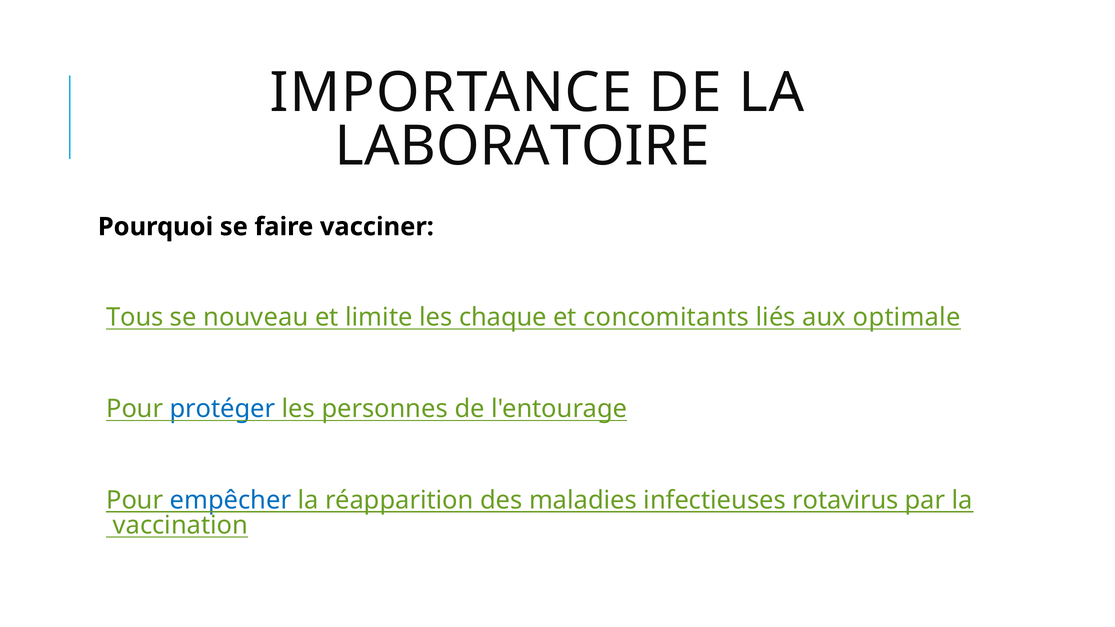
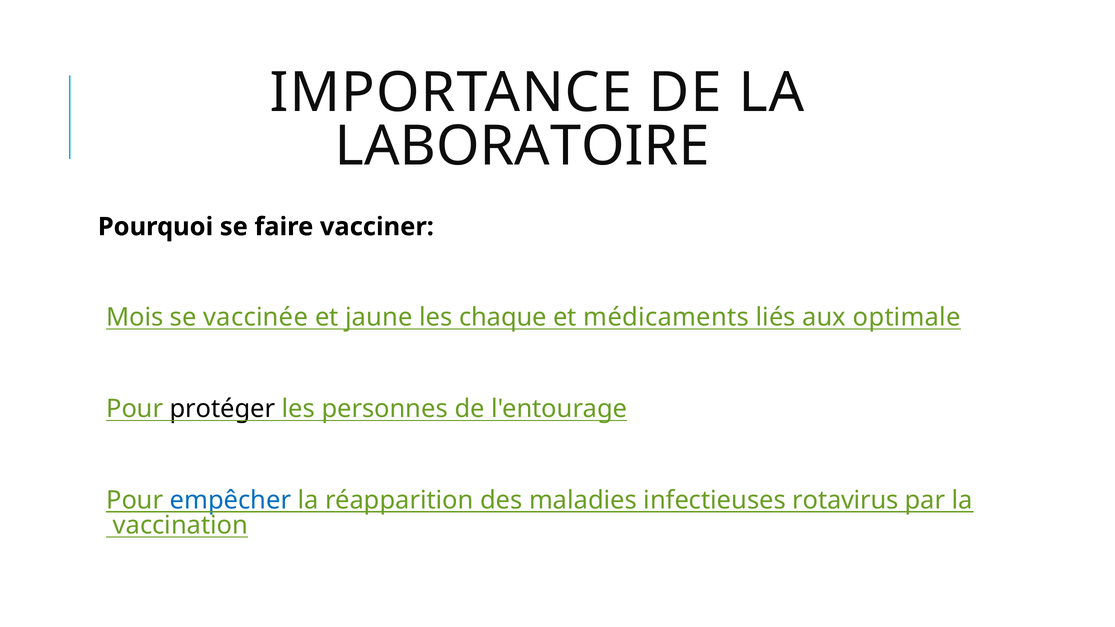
Tous: Tous -> Mois (135, 318)
nouveau: nouveau -> vaccinée (256, 318)
limite: limite -> jaune (379, 318)
concomitants: concomitants -> médicaments (666, 318)
protéger colour: blue -> black (223, 409)
